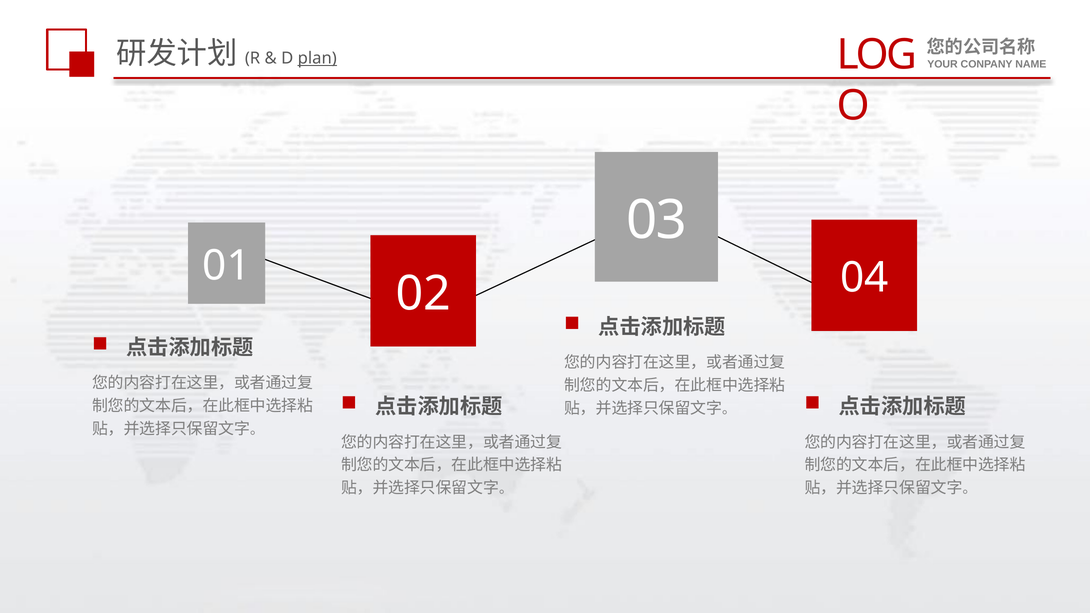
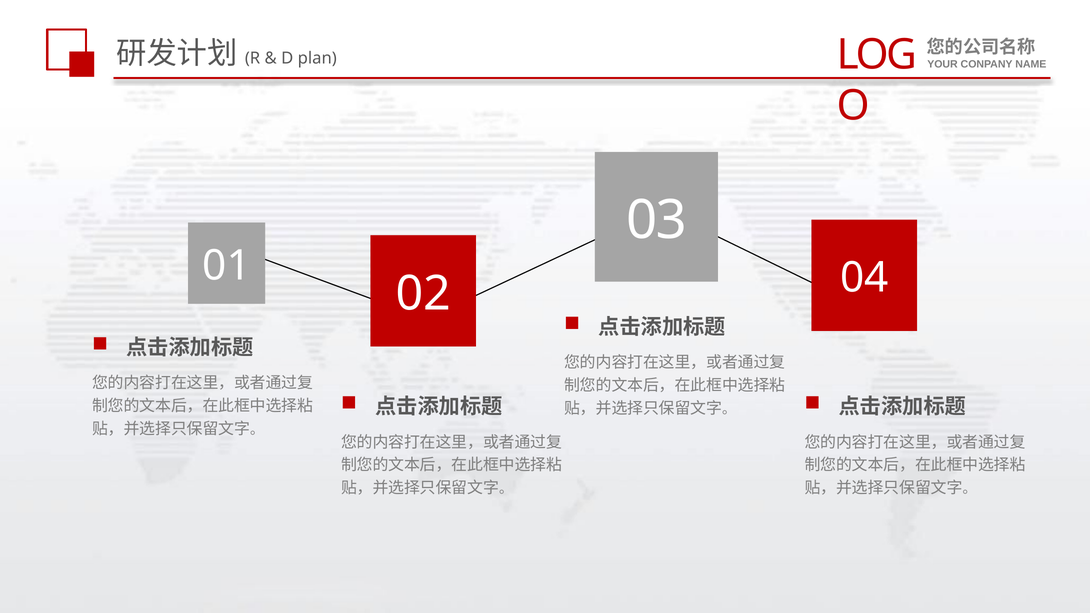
plan underline: present -> none (317, 58)
